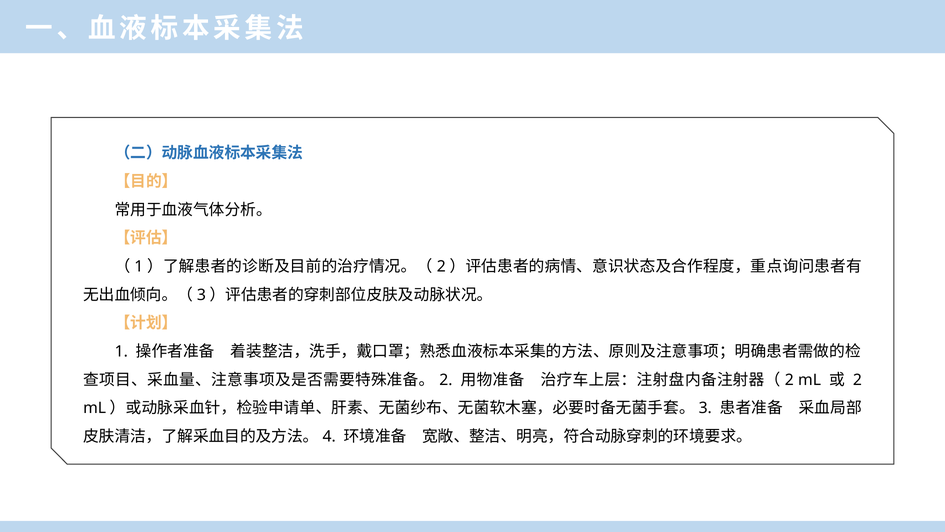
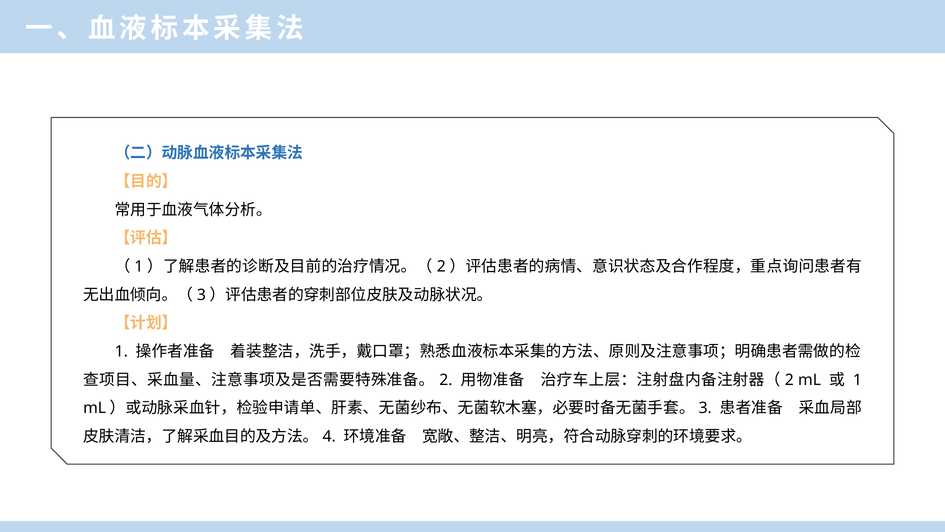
2: 2 -> 1 (857, 380)
